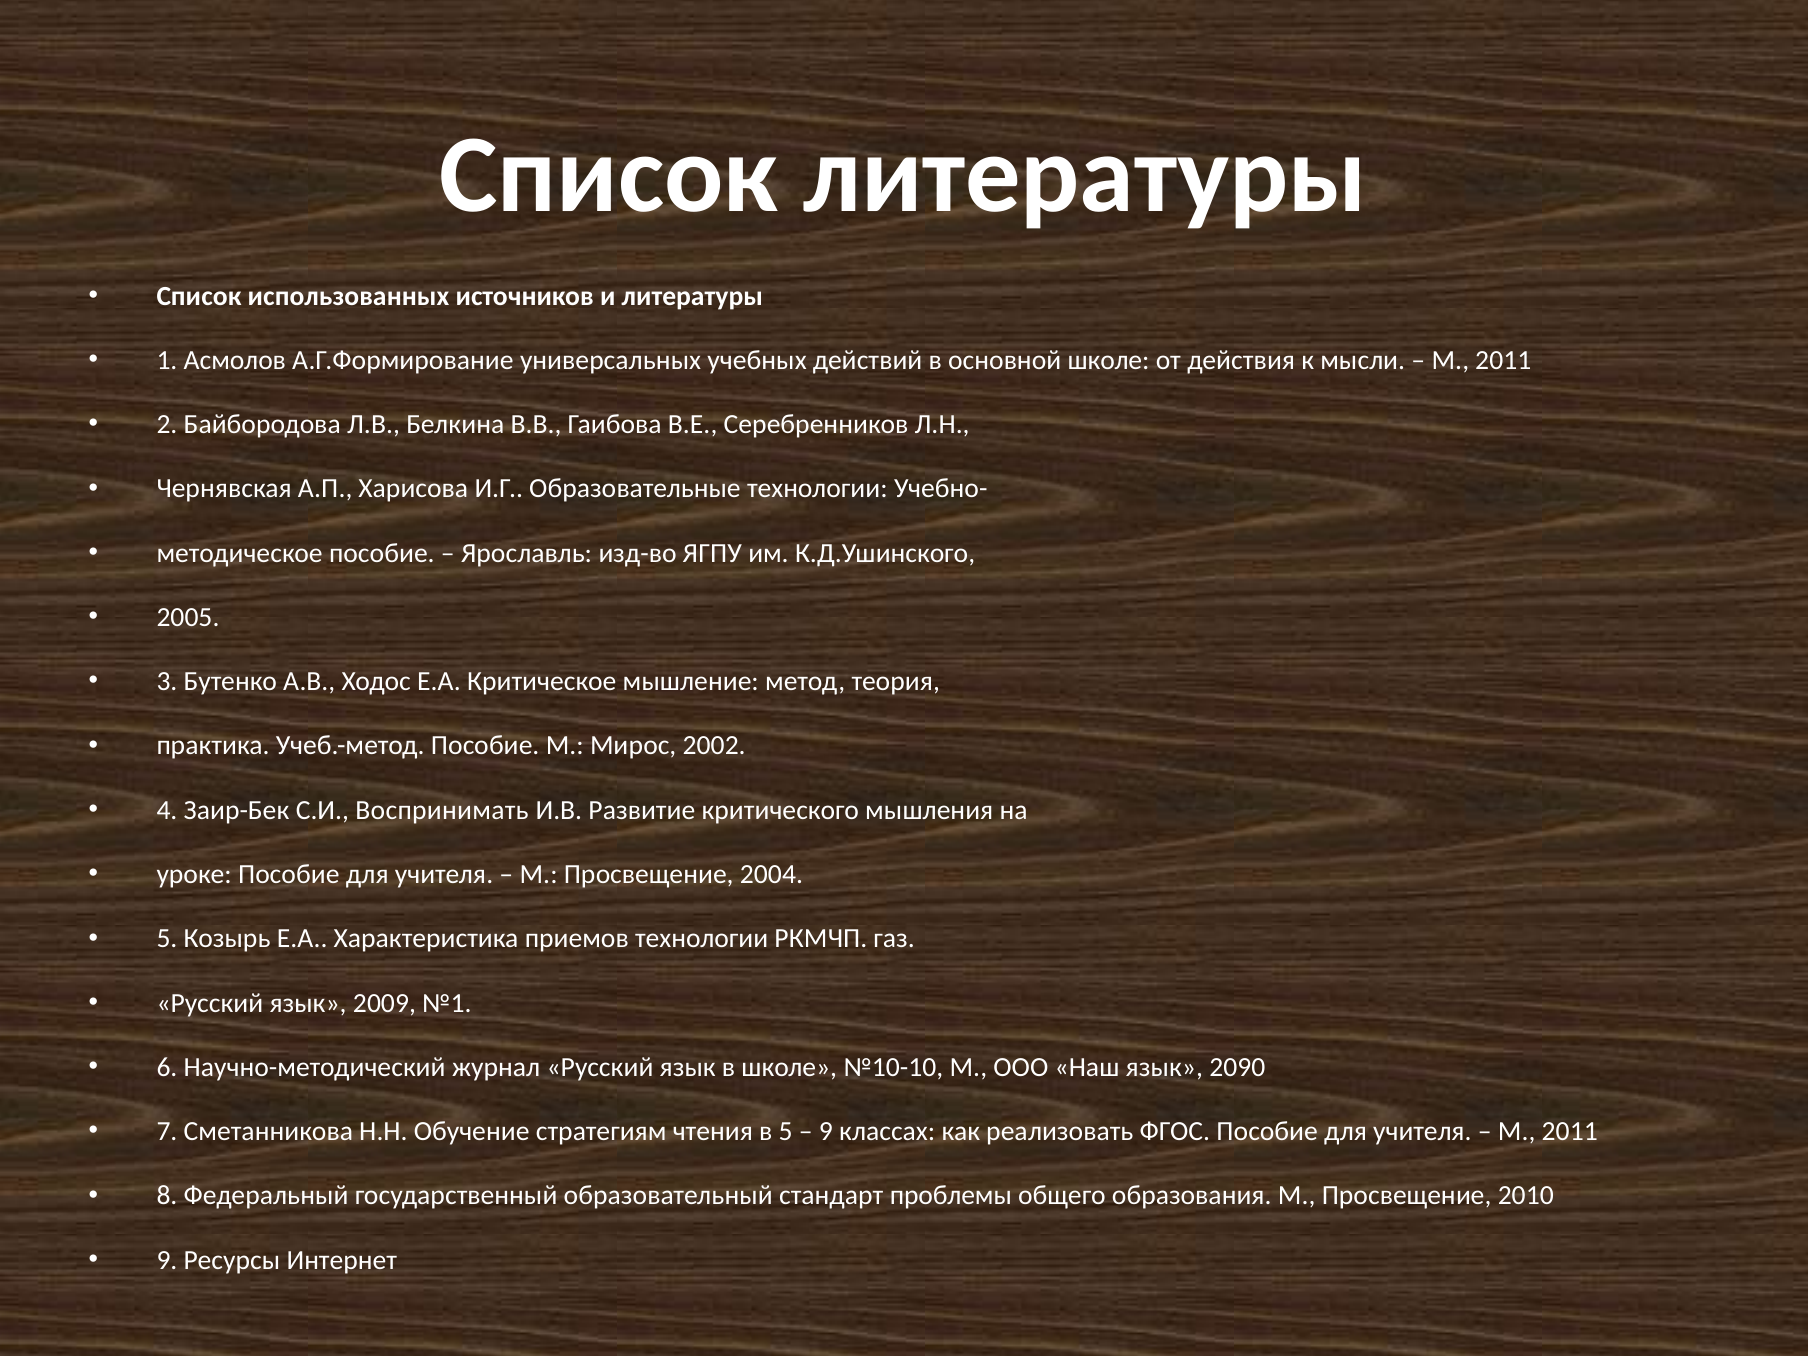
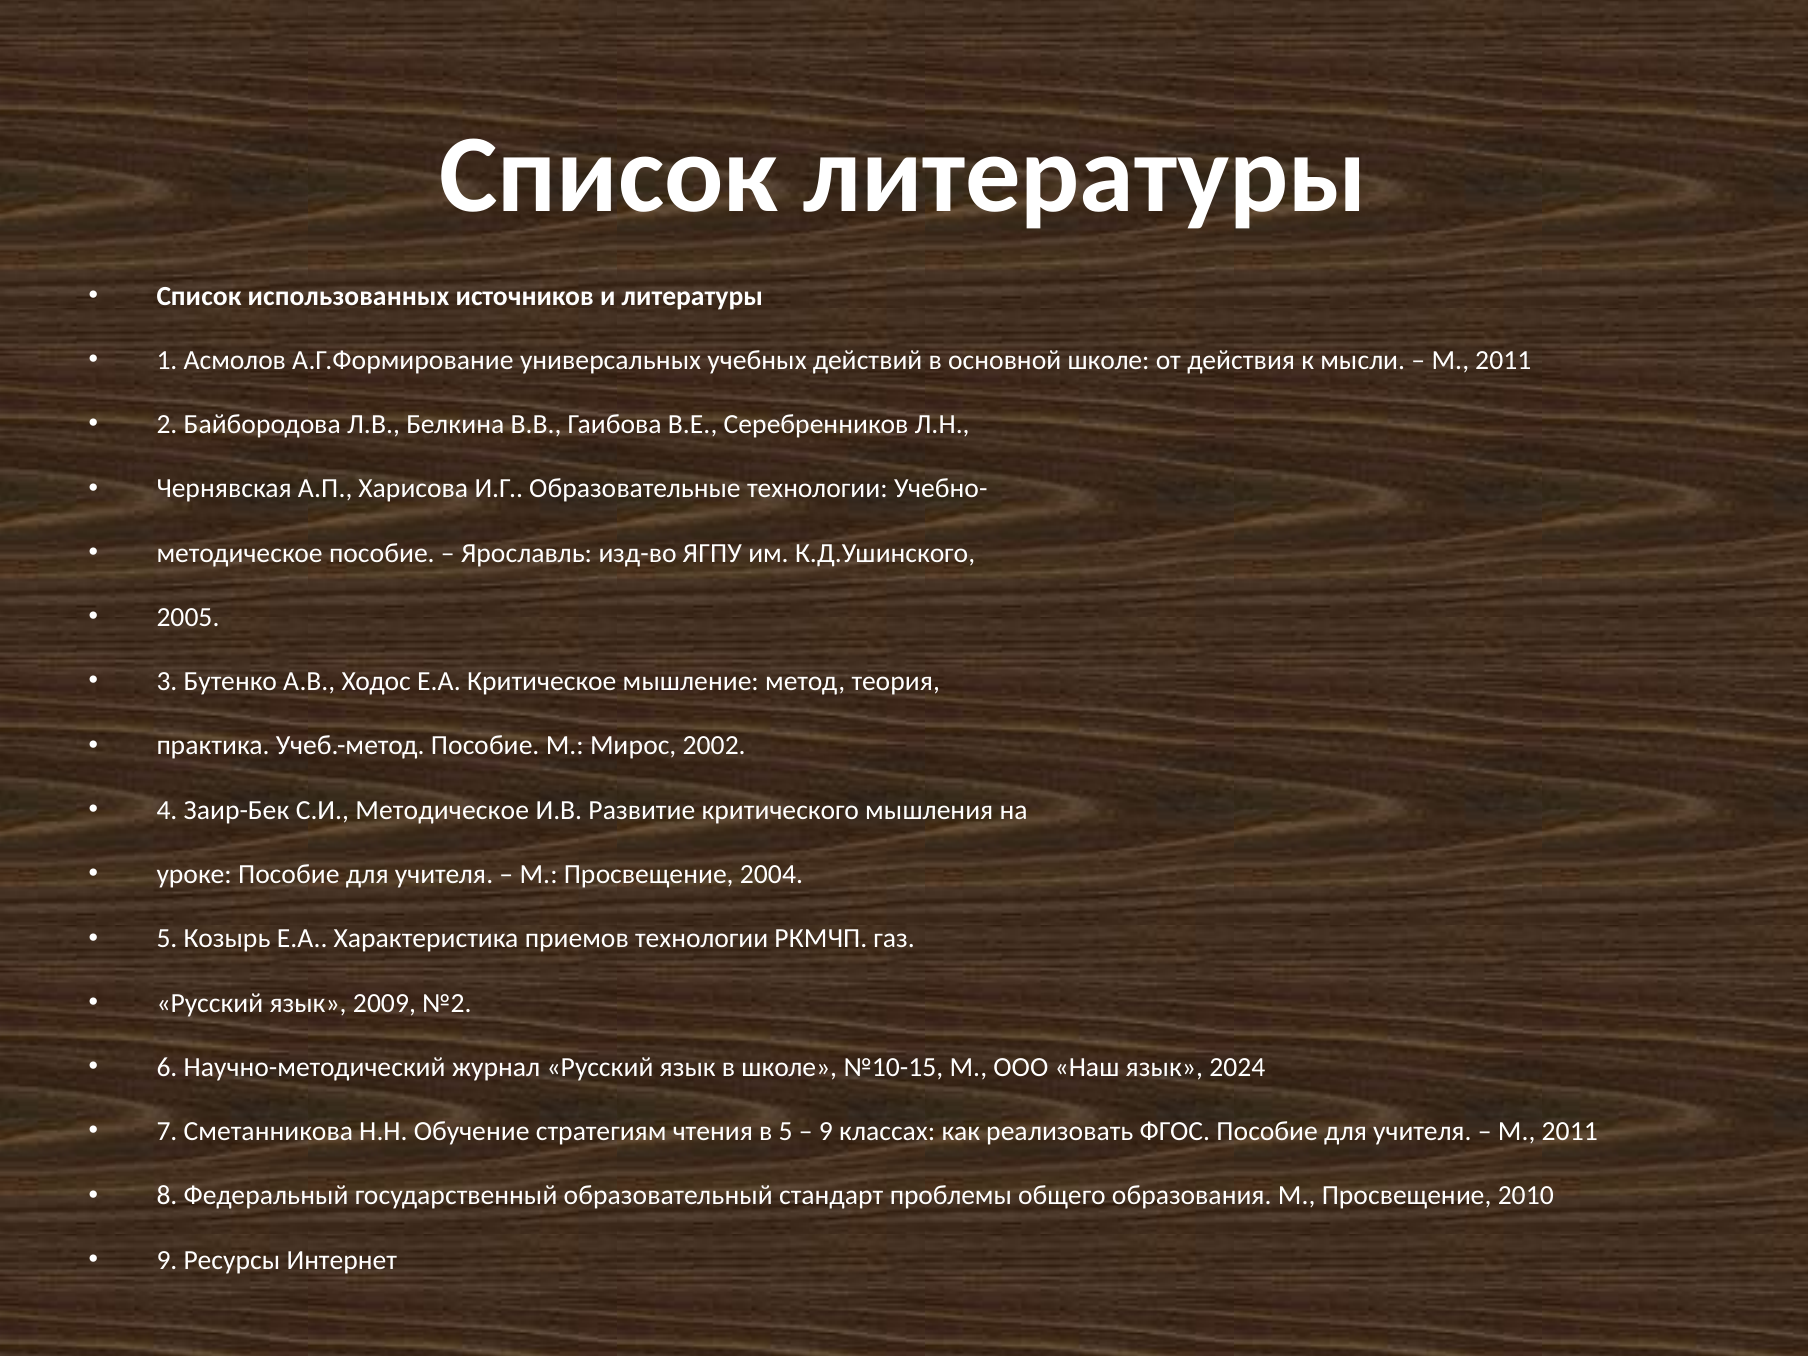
С.И Воспринимать: Воспринимать -> Методическое (442, 810)
№1: №1 -> №2 (447, 1003)
№10-10: №10-10 -> №10-15 (893, 1067)
2090: 2090 -> 2024 (1237, 1067)
